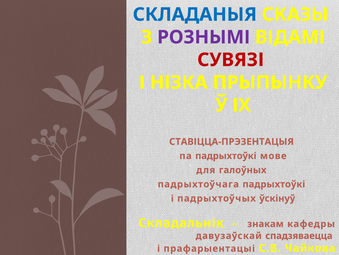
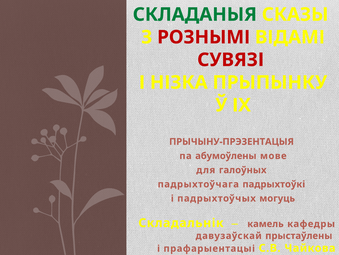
СКЛАДАНЫЯ colour: blue -> green (195, 15)
РОЗНЫМІ colour: purple -> red (204, 37)
СТАВІЦЦА-ПРЭЗЕНТАЦЫЯ: СТАВІЦЦА-ПРЭЗЕНТАЦЫЯ -> ПРЫЧЫНУ-ПРЭЗЕНТАЦЫЯ (232, 141)
па падрыхтоўкі: падрыхтоўкі -> абумоўлены (226, 155)
ўскінуў: ўскінуў -> могуць (277, 198)
знакам: знакам -> камель (266, 223)
спадзяваецца: спадзяваецца -> прыстаўлены (299, 235)
